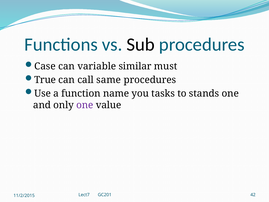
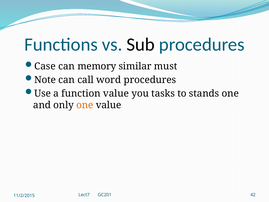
variable: variable -> memory (97, 66)
True: True -> Note (45, 80)
same: same -> word (109, 80)
function name: name -> value (116, 93)
one colour: purple -> orange (85, 105)
